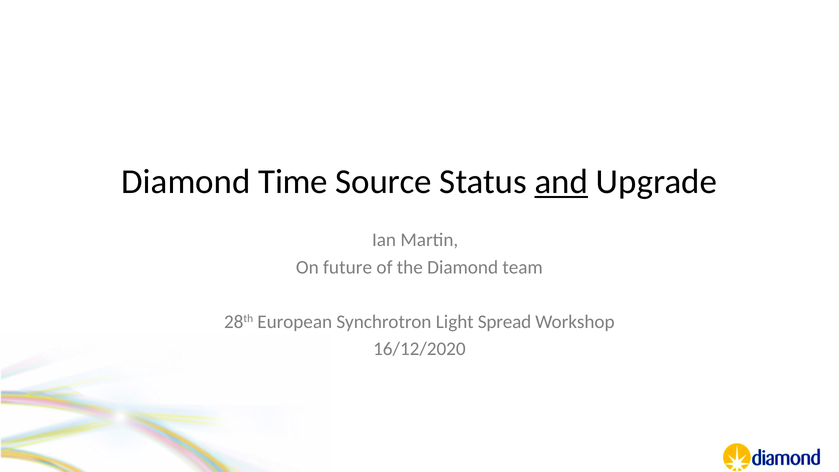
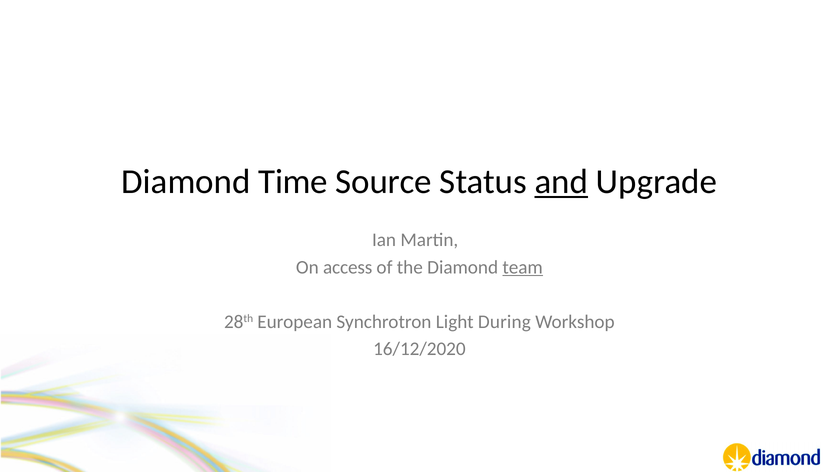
future: future -> access (348, 267)
team underline: none -> present (523, 267)
Spread: Spread -> During (504, 322)
